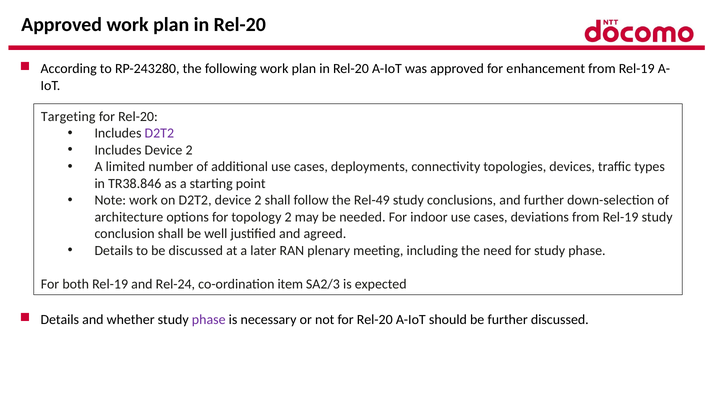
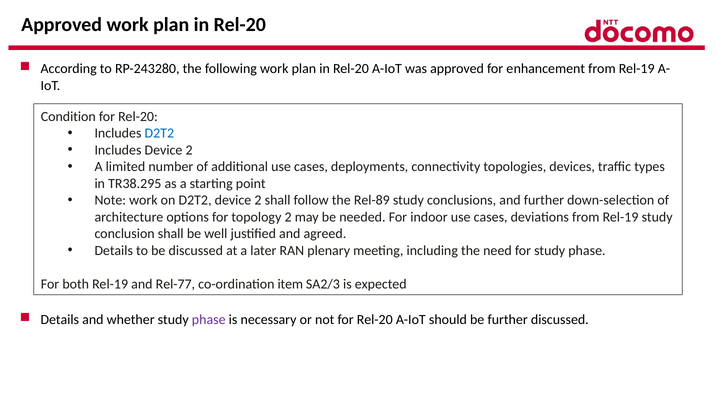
Targeting: Targeting -> Condition (68, 117)
D2T2 colour: purple -> blue (159, 133)
TR38.846: TR38.846 -> TR38.295 (135, 183)
Rel-49: Rel-49 -> Rel-89 (372, 200)
Rel-24: Rel-24 -> Rel-77 (175, 284)
